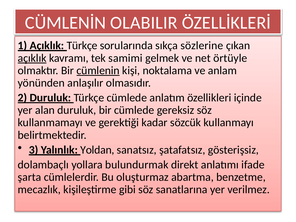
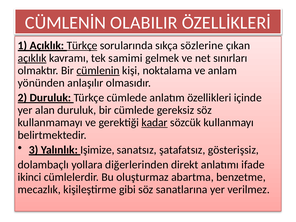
Türkçe underline: none -> present (82, 46)
örtüyle: örtüyle -> sınırları (230, 58)
kadar underline: none -> present (155, 123)
Yoldan: Yoldan -> Işimize (97, 150)
bulundurmak: bulundurmak -> diğerlerinden (137, 165)
şarta: şarta -> ikinci (30, 177)
